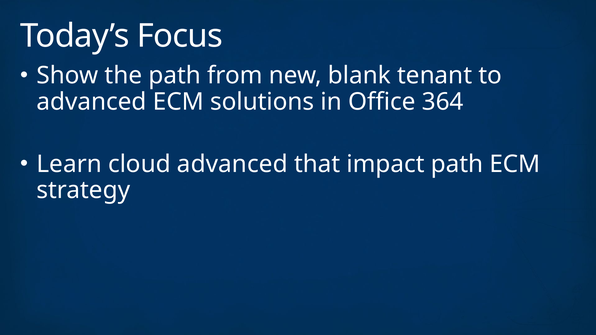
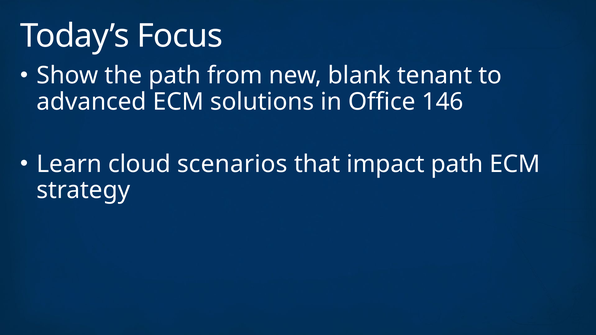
364: 364 -> 146 (443, 102)
cloud advanced: advanced -> scenarios (232, 164)
